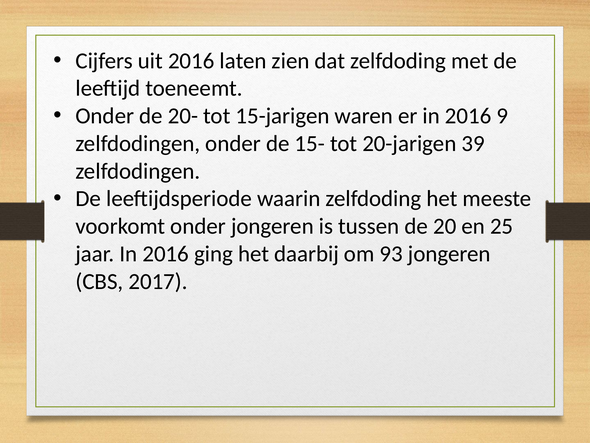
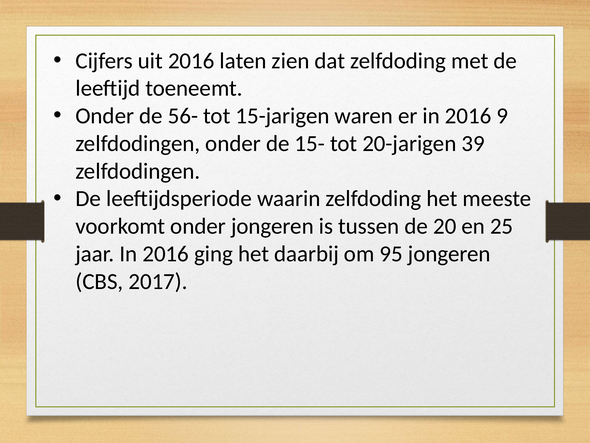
20-: 20- -> 56- (183, 116)
93: 93 -> 95 (391, 254)
